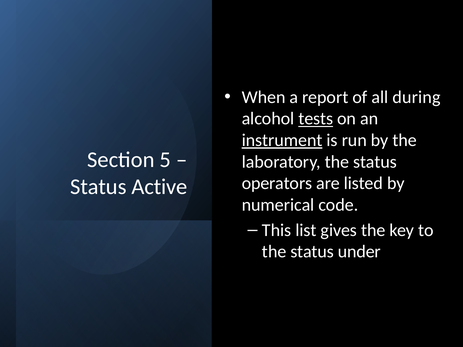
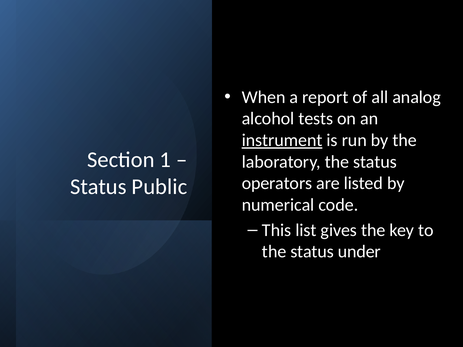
during: during -> analog (417, 97)
tests underline: present -> none (316, 119)
5: 5 -> 1 (165, 160)
Active: Active -> Public (159, 187)
